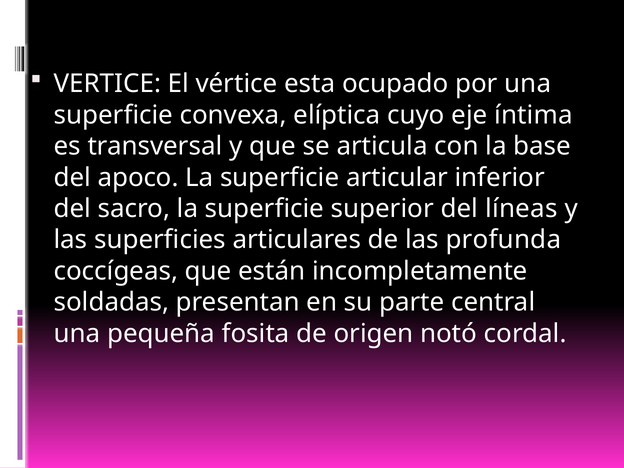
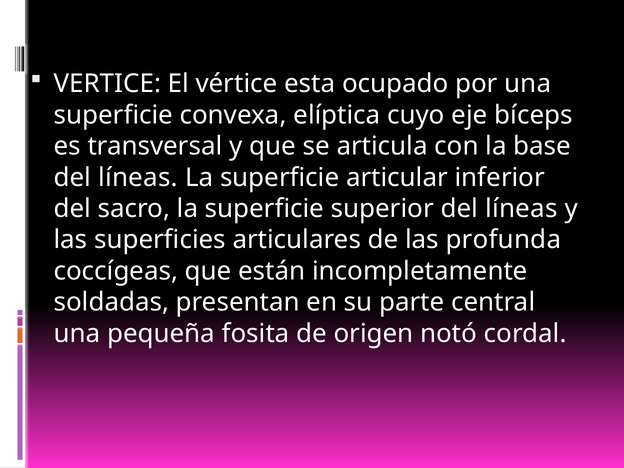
íntima: íntima -> bíceps (533, 115)
apoco: apoco -> líneas (138, 177)
